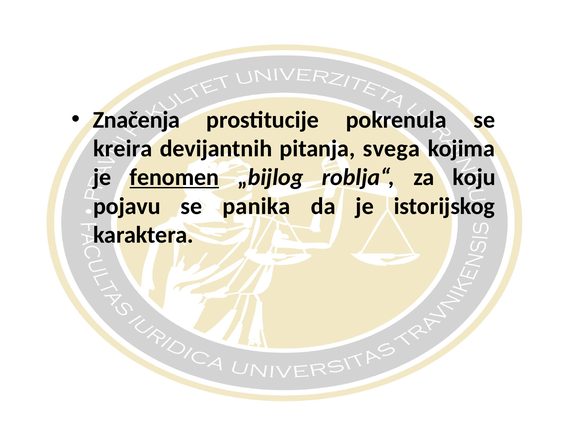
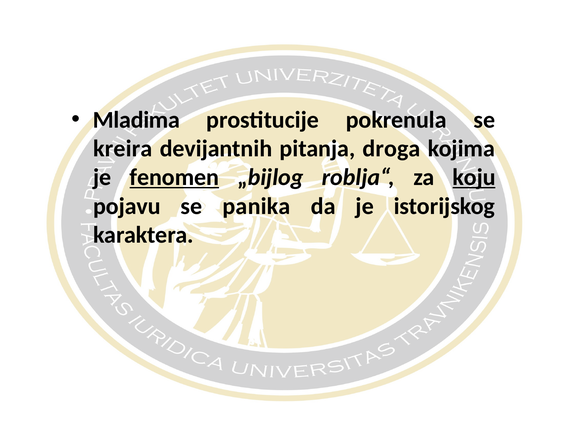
Značenja: Značenja -> Mladima (136, 120)
svega: svega -> droga (392, 149)
koju underline: none -> present (474, 177)
